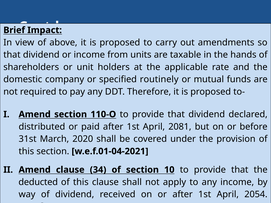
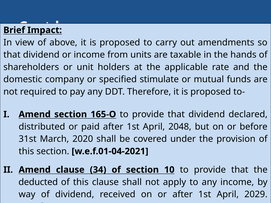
routinely: routinely -> stimulate (159, 80)
110-O: 110-O -> 165-O (103, 114)
2081: 2081 -> 2048 (180, 127)
2054: 2054 -> 2029 (256, 195)
